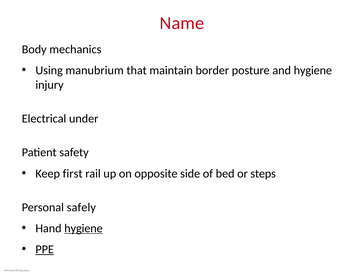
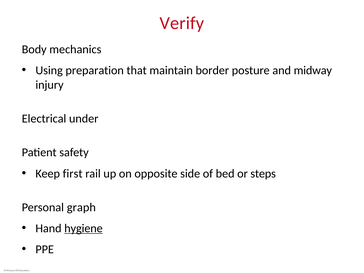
Name: Name -> Verify (182, 23)
manubrium: manubrium -> preparation (95, 70)
and hygiene: hygiene -> midway (313, 70)
safely: safely -> graph (81, 207)
PPE underline: present -> none (45, 249)
